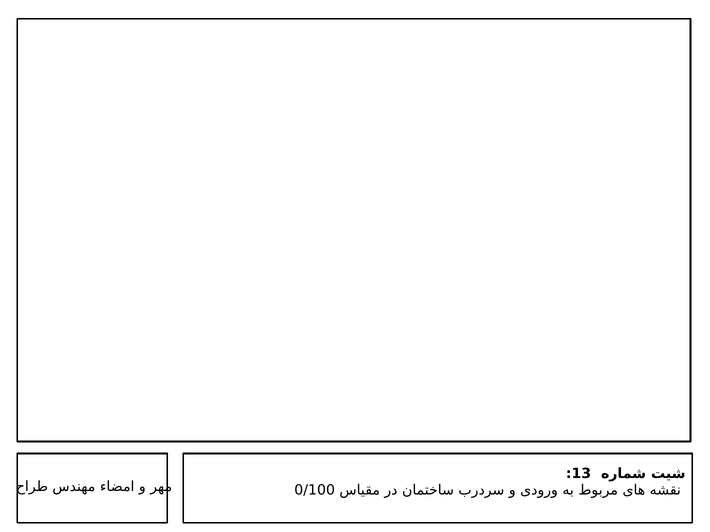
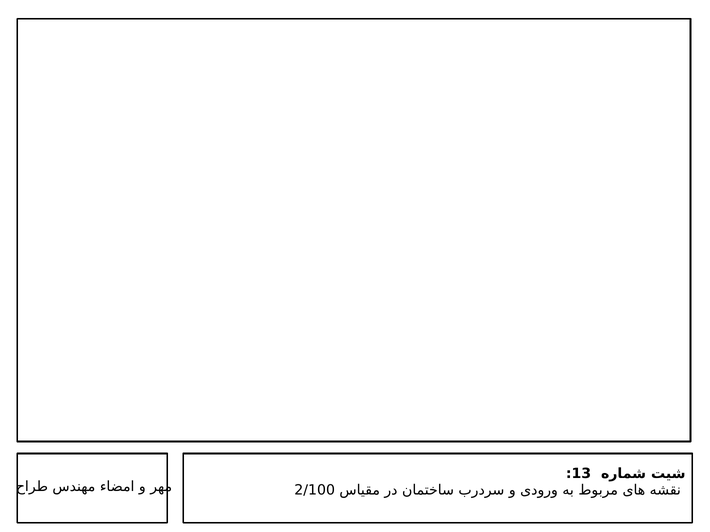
0/100: 0/100 -> 2/100 (315, 491)
